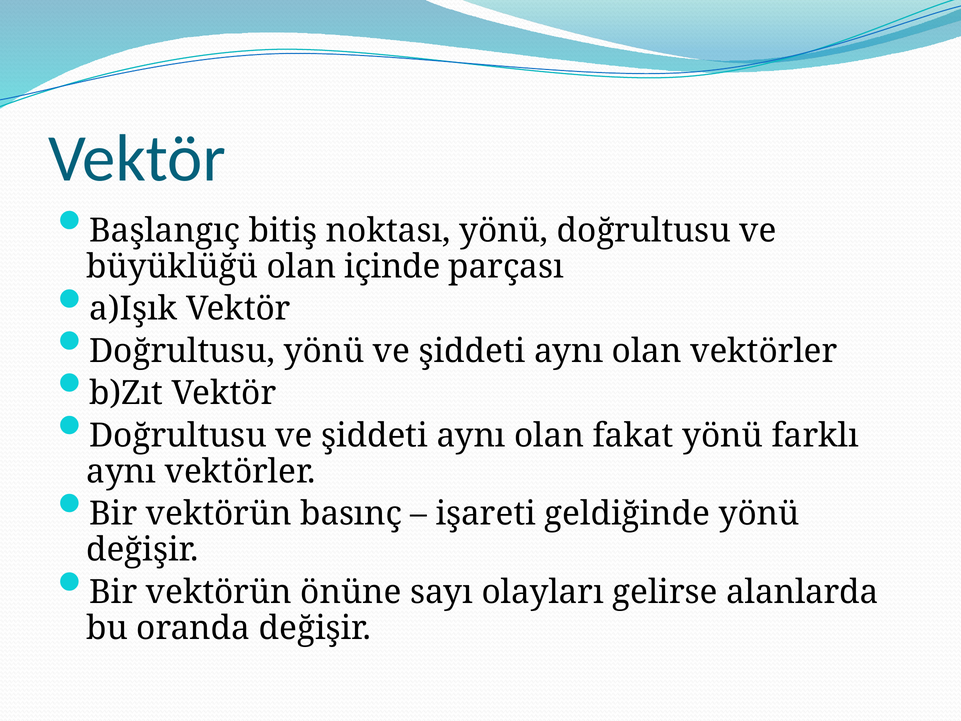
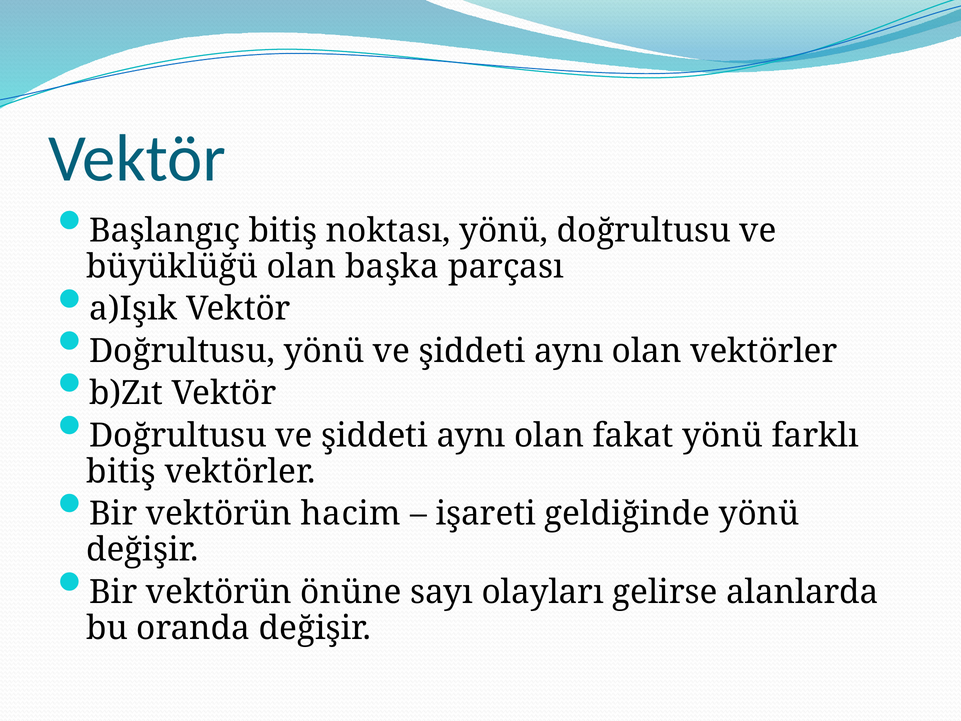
içinde: içinde -> başka (392, 267)
aynı: aynı -> bitiş (121, 471)
basınç: basınç -> hacim (351, 514)
